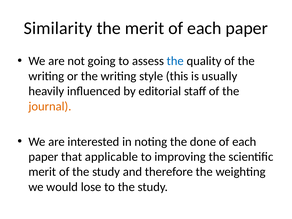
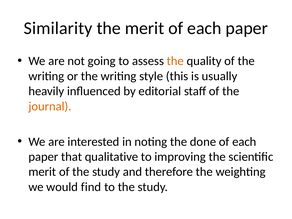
the colour: blue -> orange (175, 61)
applicable: applicable -> qualitative (112, 157)
lose: lose -> find (91, 187)
